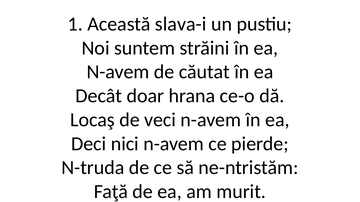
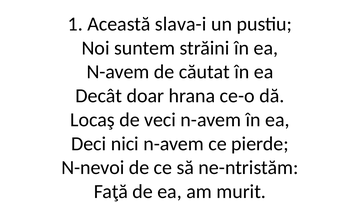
N-truda: N-truda -> N-nevoi (93, 168)
